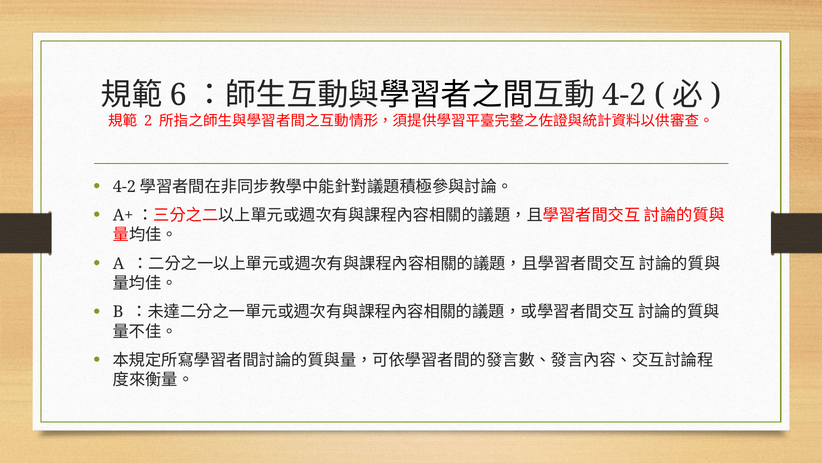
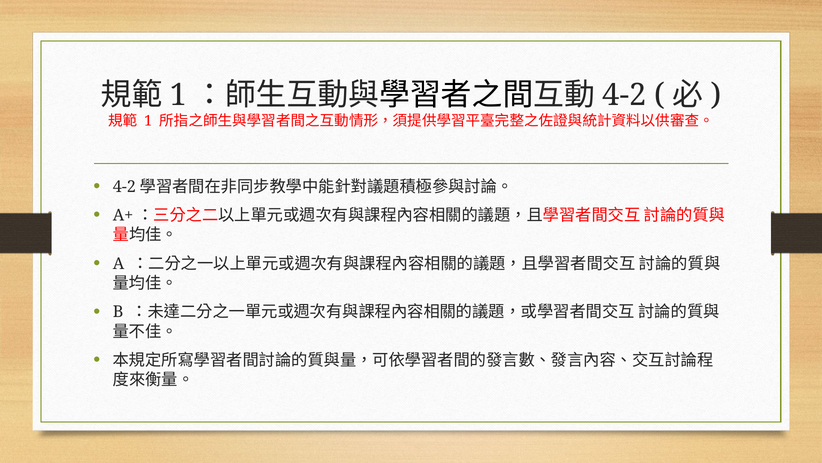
6: 6 -> 1 (178, 95)
2: 2 -> 1 (148, 121)
